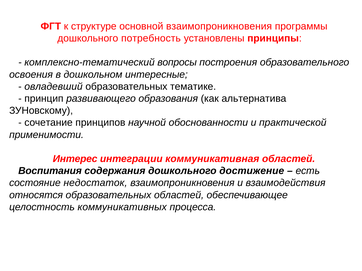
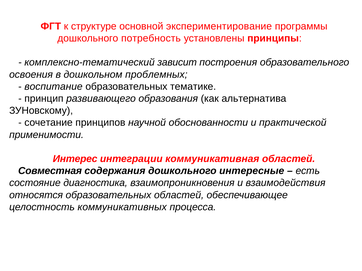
основной взаимопроникновения: взаимопроникновения -> экспериментирование (219, 26)
вопросы: вопросы -> зависит (177, 63)
интересные: интересные -> проблемных (156, 75)
овладевший: овладевший -> воспитание (53, 87)
Воспитания: Воспитания -> Совместная (50, 171)
достижение: достижение -> интересные (252, 171)
недостаток: недостаток -> диагностика (96, 183)
